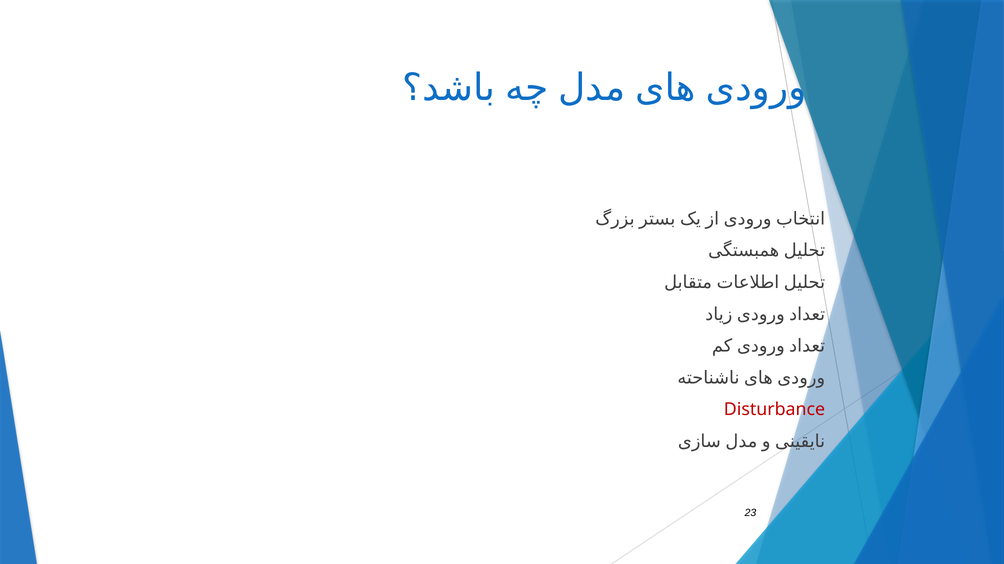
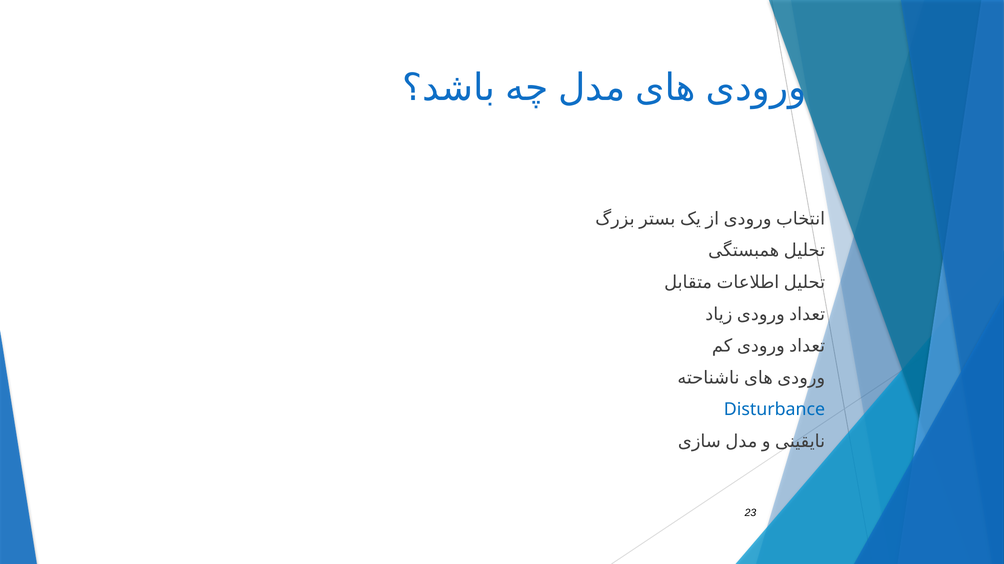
Disturbance colour: red -> blue (774, 410)
